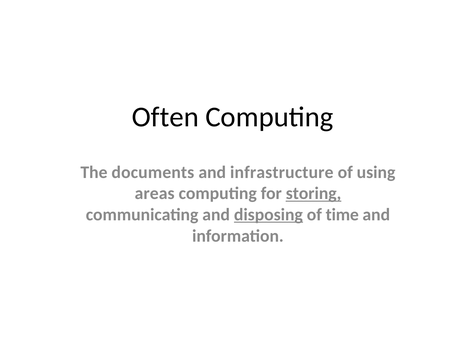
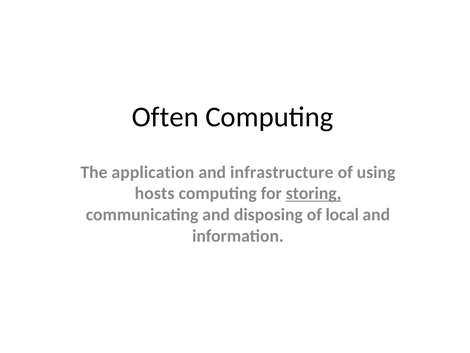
documents: documents -> application (153, 172)
areas: areas -> hosts (155, 193)
disposing underline: present -> none (268, 214)
time: time -> local (342, 214)
